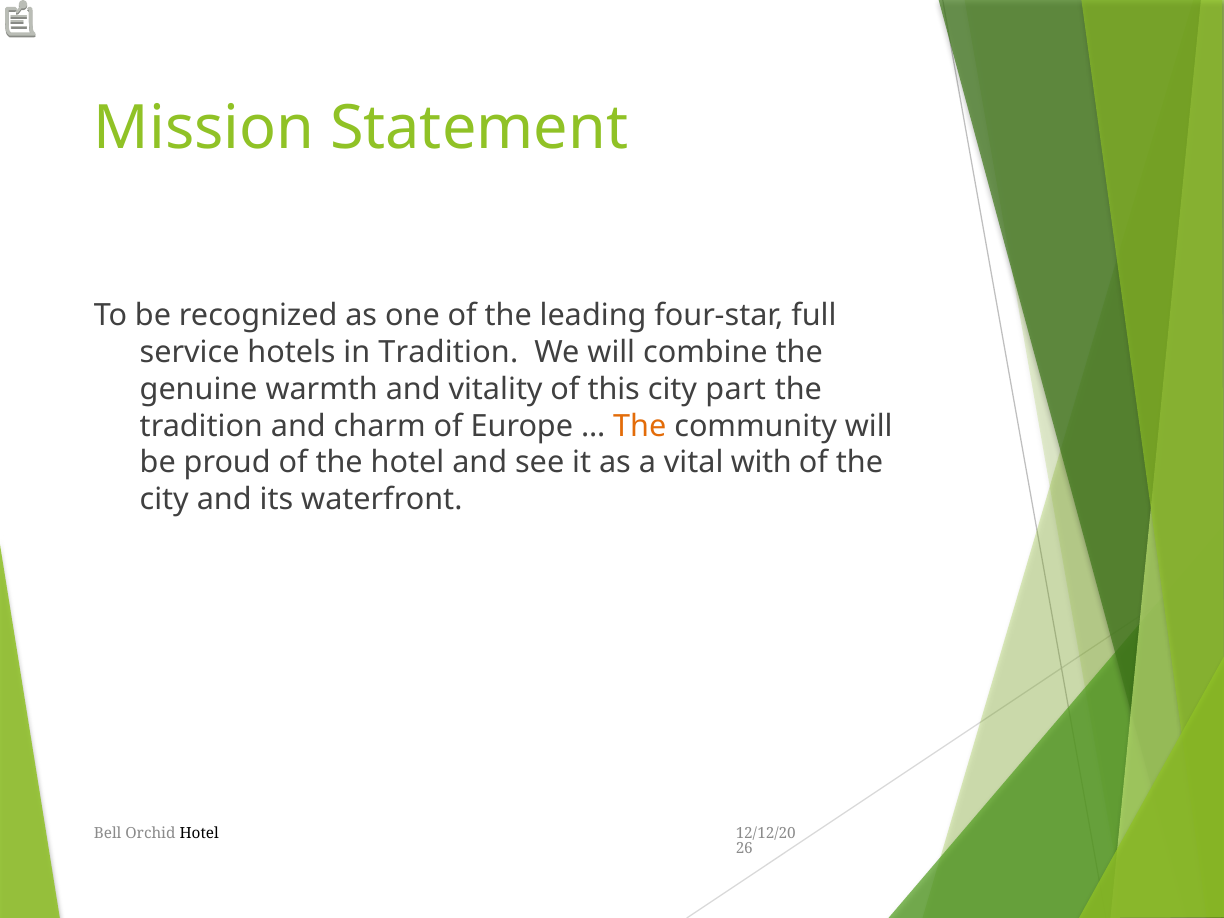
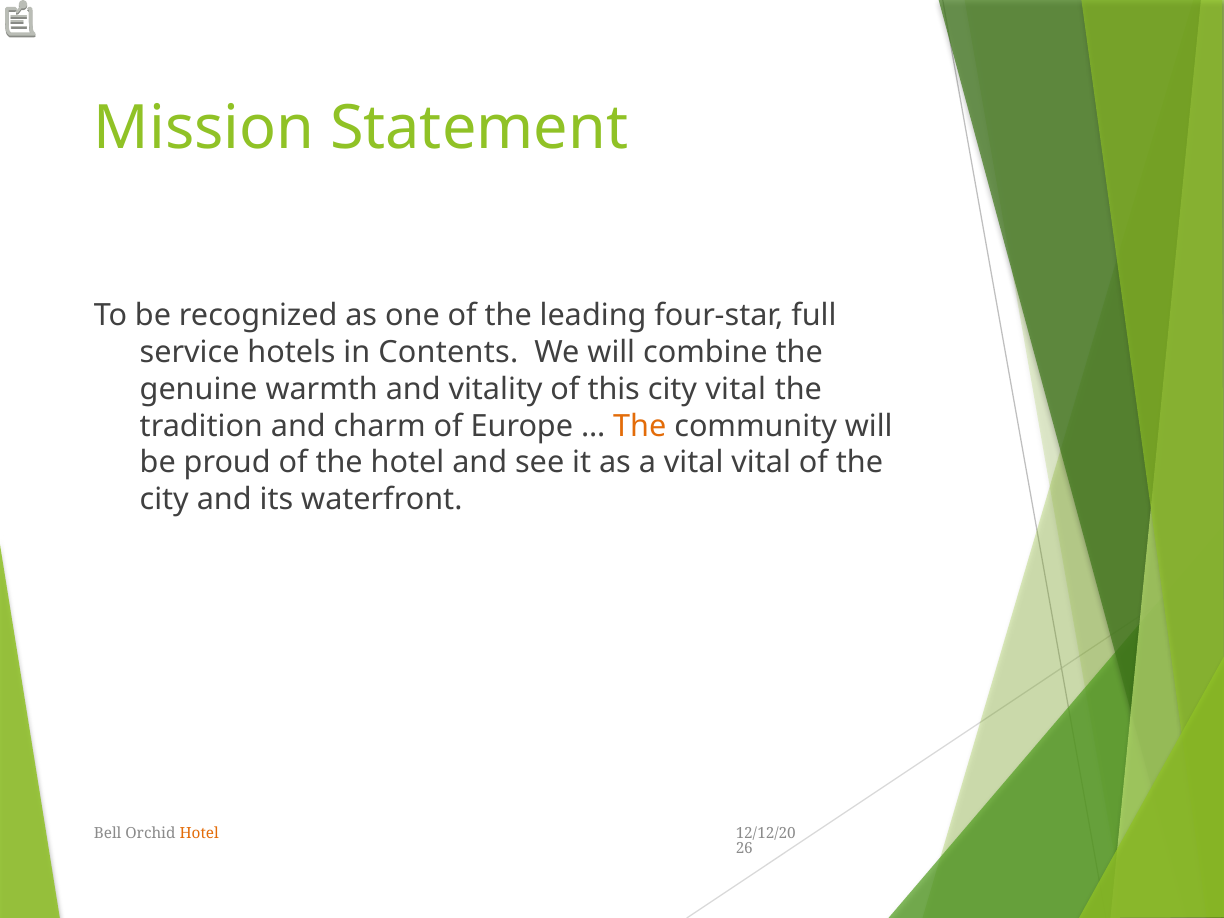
in Tradition: Tradition -> Contents (448, 353)
city part: part -> vital (736, 389)
vital with: with -> vital (761, 463)
Hotel colour: black -> orange (199, 833)
